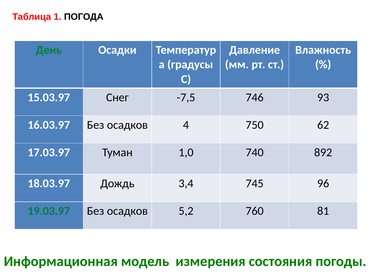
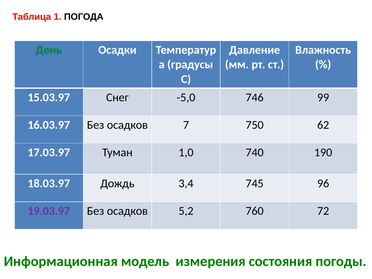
-7,5: -7,5 -> -5,0 (186, 97)
93: 93 -> 99 (323, 97)
4: 4 -> 7 (186, 125)
892: 892 -> 190 (323, 152)
19.03.97 colour: green -> purple (49, 211)
81: 81 -> 72 (323, 211)
